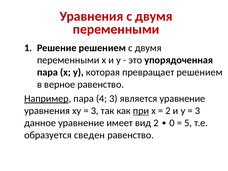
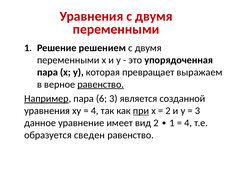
превращает решением: решением -> выражаем (200, 72)
равенство underline: none -> present (101, 84)
4: 4 -> 6 (102, 99)
является уравнение: уравнение -> созданной (182, 99)
3: 3 -> 4 (95, 111)
2 0: 0 -> 1 (172, 123)
5: 5 -> 4 (188, 123)
